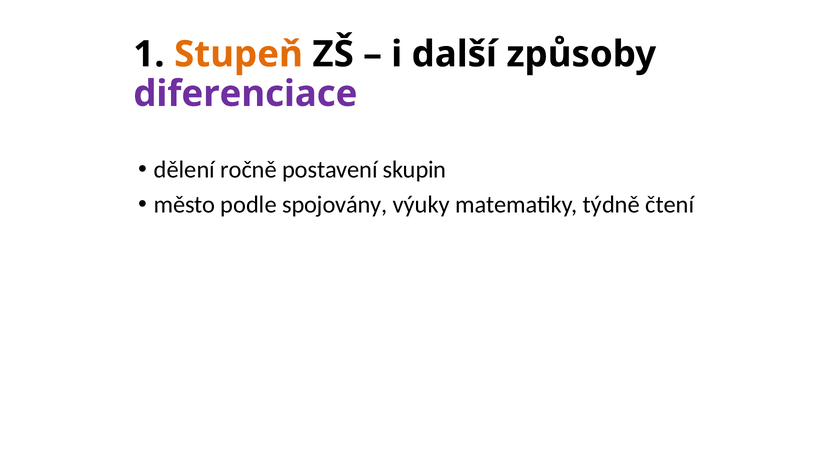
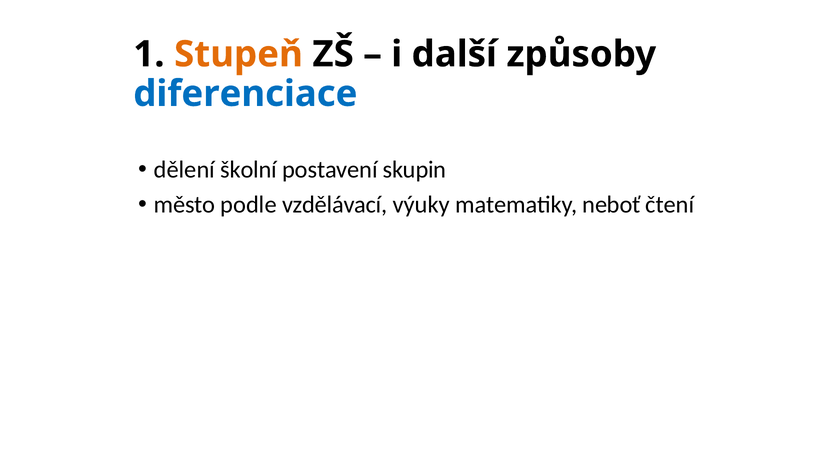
diferenciace colour: purple -> blue (245, 94)
ročně: ročně -> školní (249, 170)
spojovány: spojovány -> vzdělávací (335, 205)
týdně: týdně -> neboť (612, 205)
